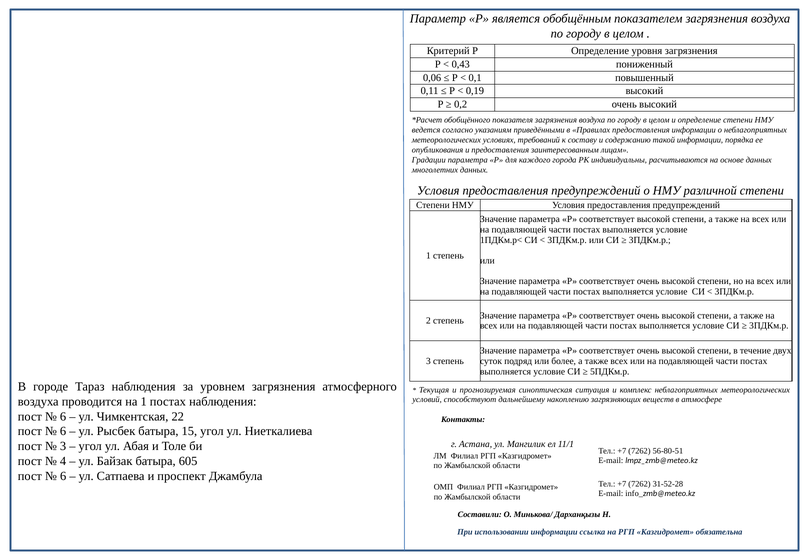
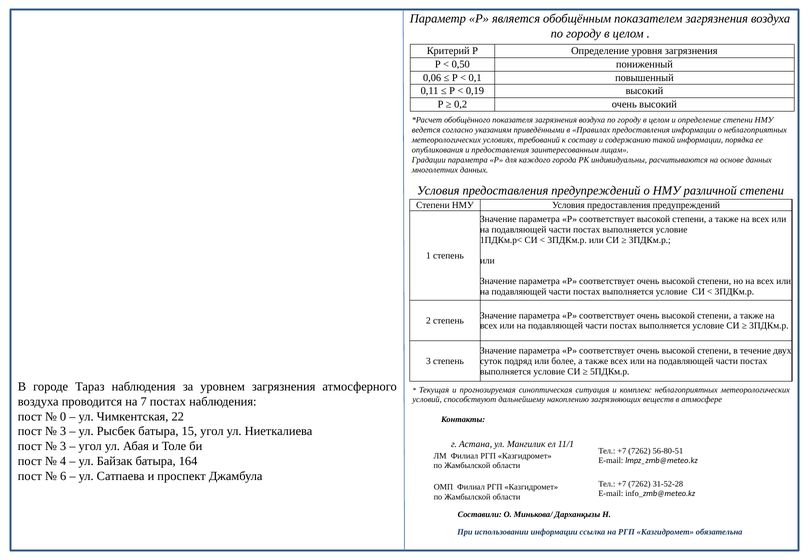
0,43: 0,43 -> 0,50 (461, 64)
на 1: 1 -> 7 (144, 402)
6: 6 -> 0 (63, 416)
6: 6 -> 3 (63, 431)
605: 605 -> 164 (188, 461)
